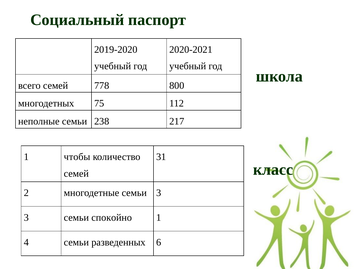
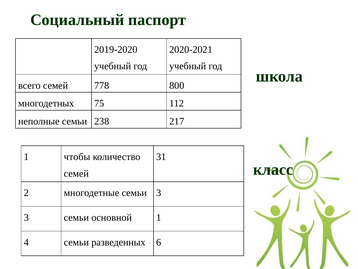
спокойно: спокойно -> основной (112, 217)
